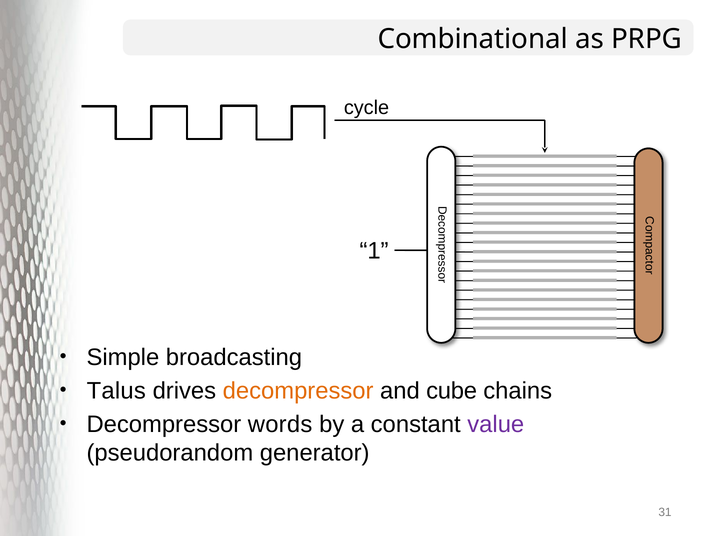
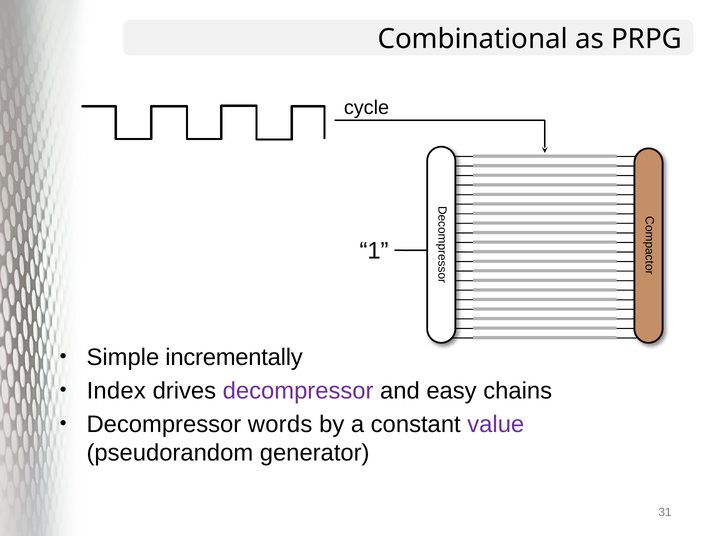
broadcasting: broadcasting -> incrementally (234, 357)
Talus: Talus -> Index (116, 391)
decompressor colour: orange -> purple (298, 391)
cube: cube -> easy (452, 391)
